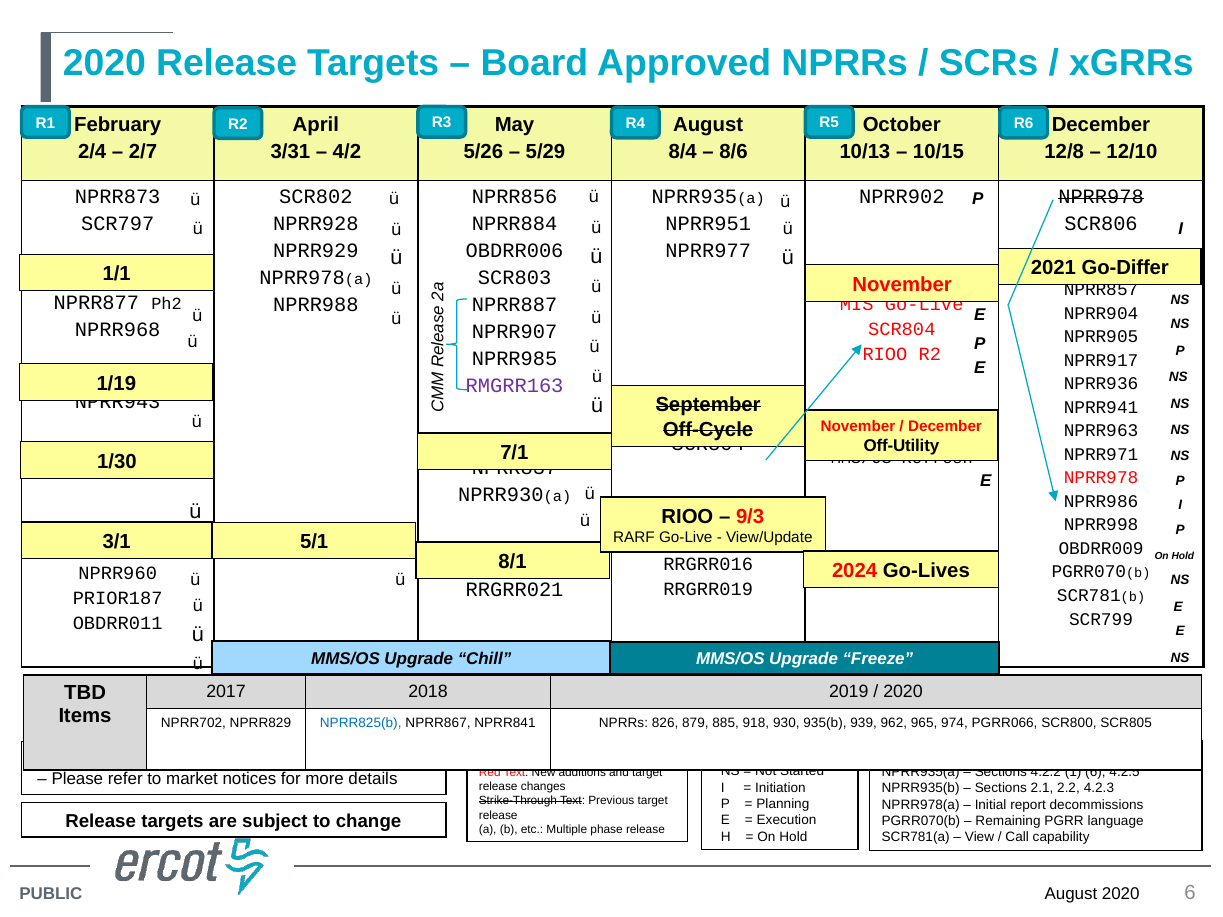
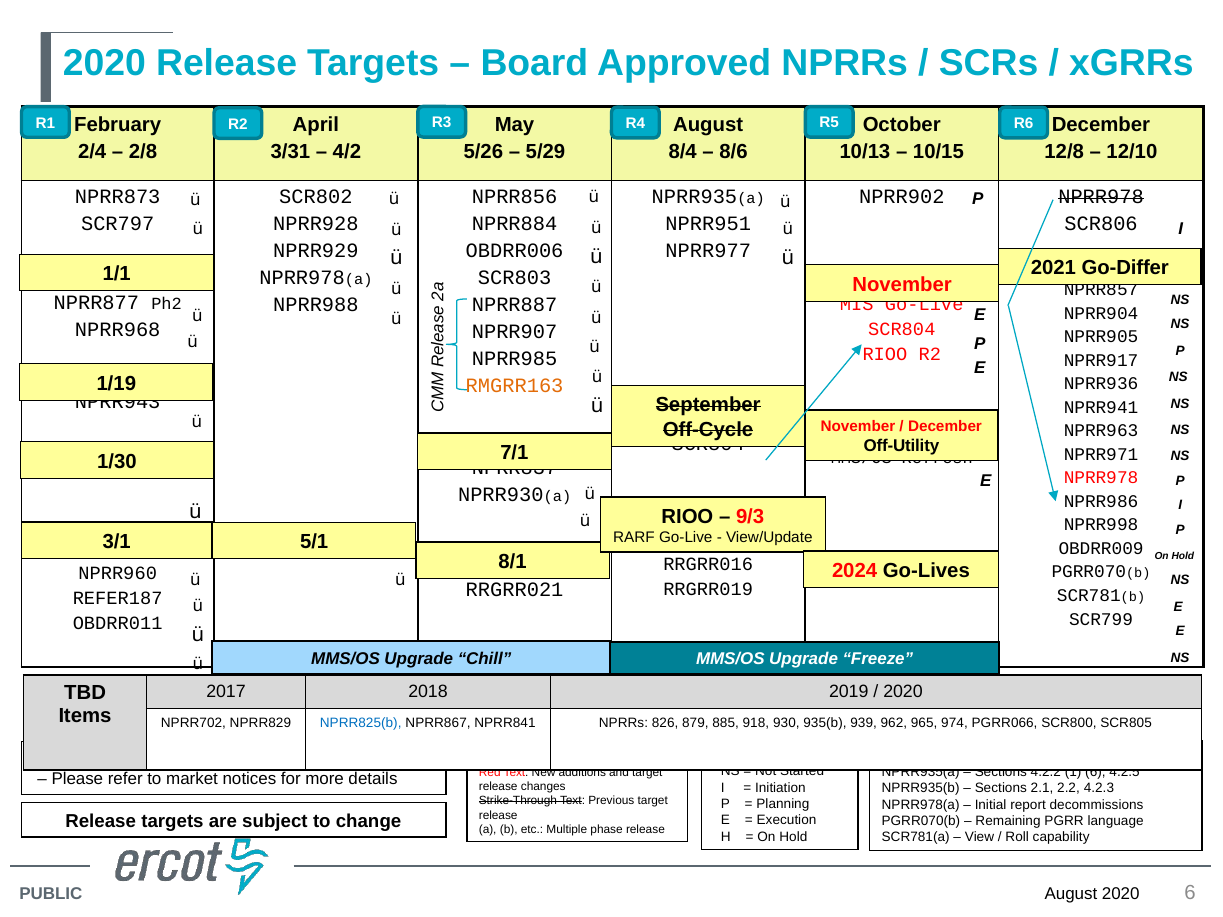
2/7: 2/7 -> 2/8 (143, 152)
RMGRR163 colour: purple -> orange (515, 386)
PRIOR187: PRIOR187 -> REFER187 (118, 598)
Call: Call -> Roll (1017, 837)
